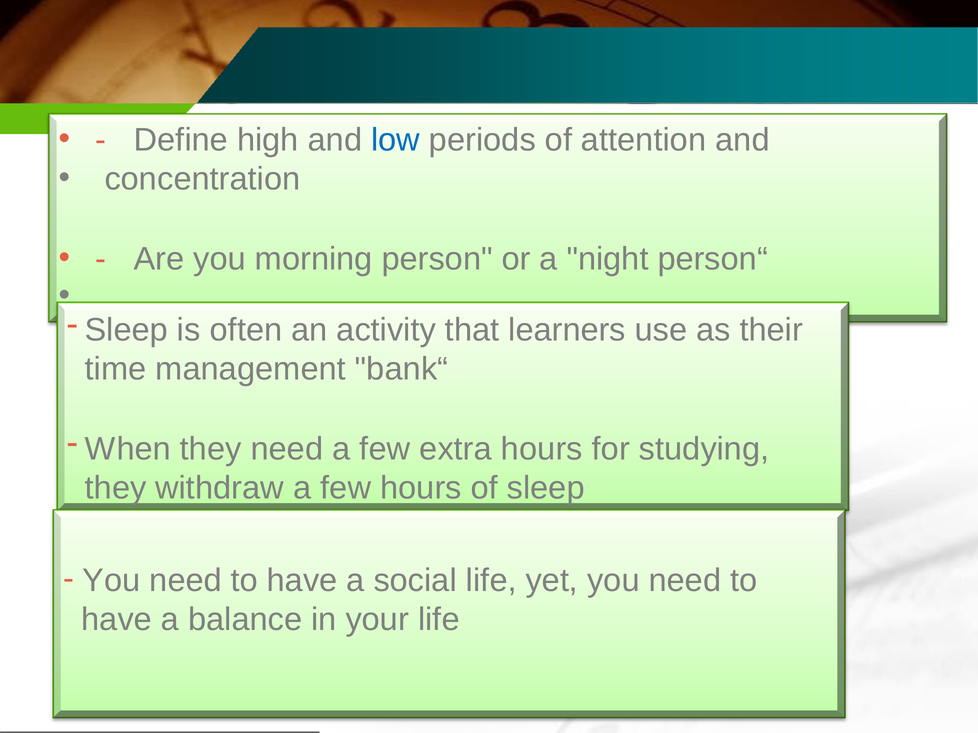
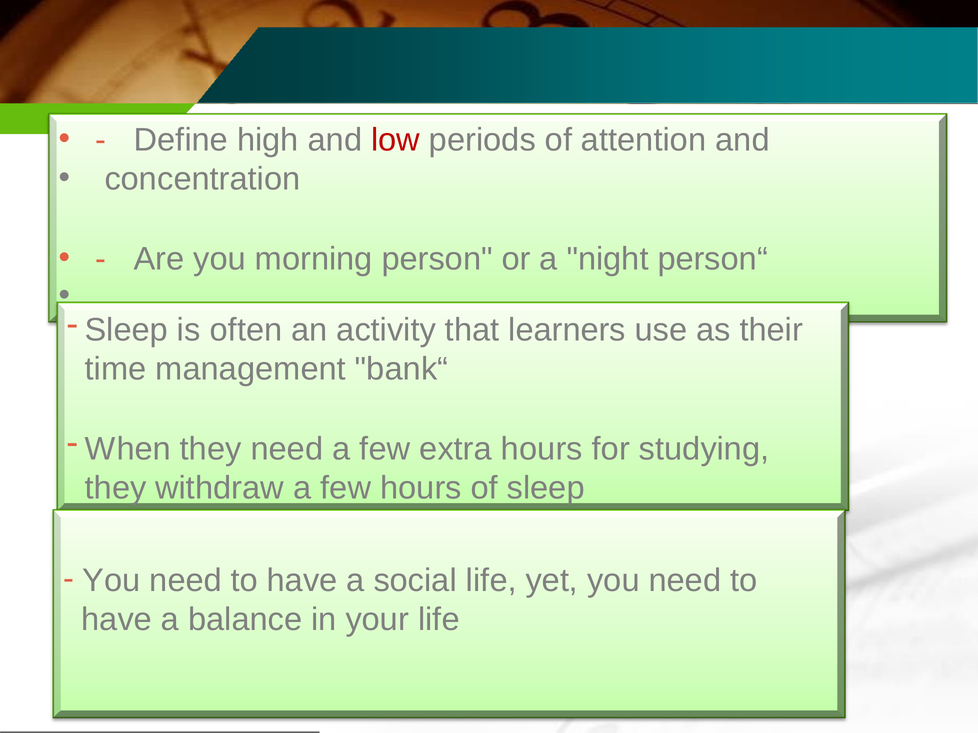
low colour: blue -> red (396, 140)
